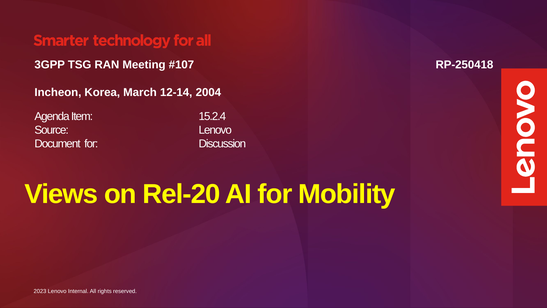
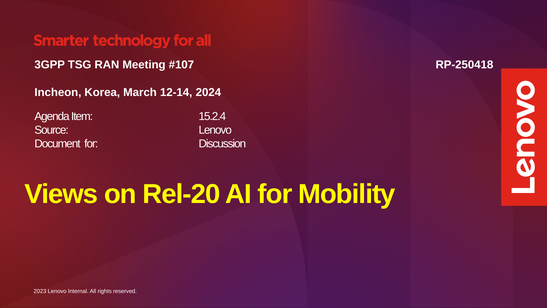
2004: 2004 -> 2024 (208, 92)
